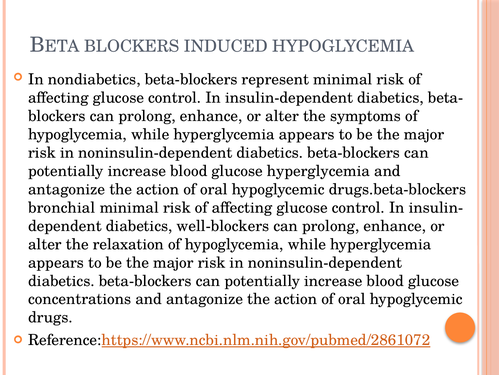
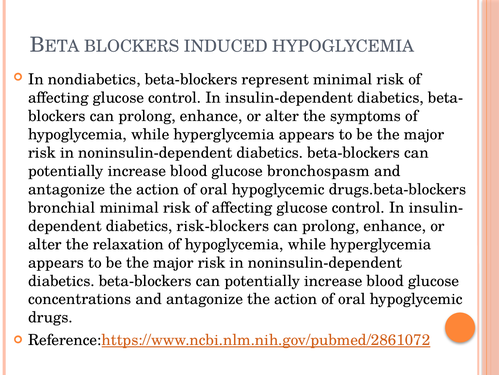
glucose hyperglycemia: hyperglycemia -> bronchospasm (318, 171)
well-blockers: well-blockers -> risk-blockers (223, 226)
